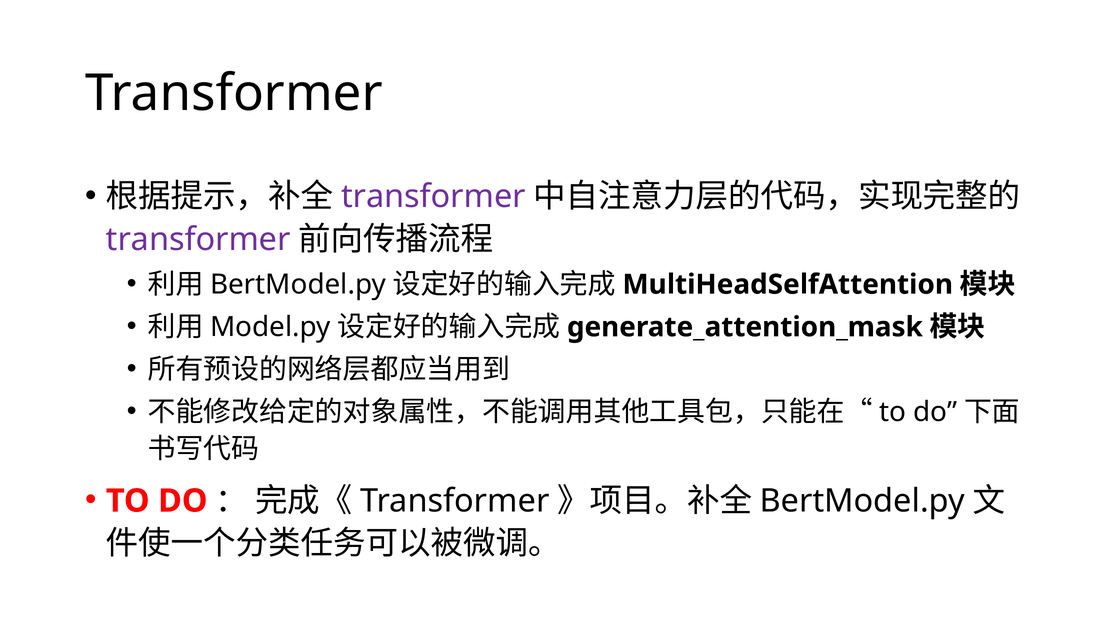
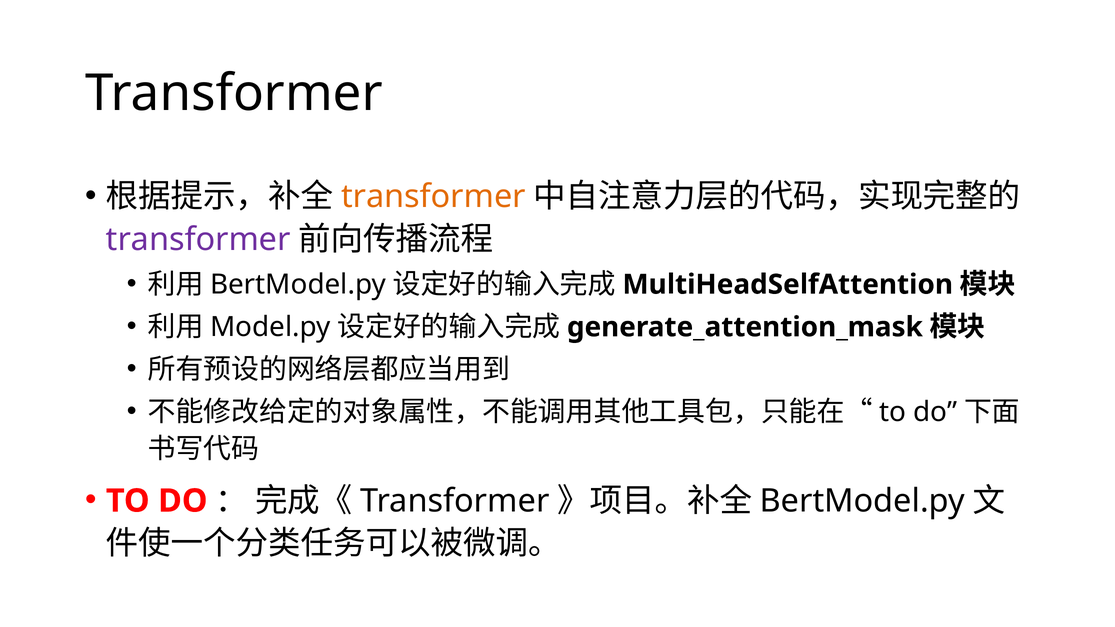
transformer colour: purple -> orange (433, 197)
